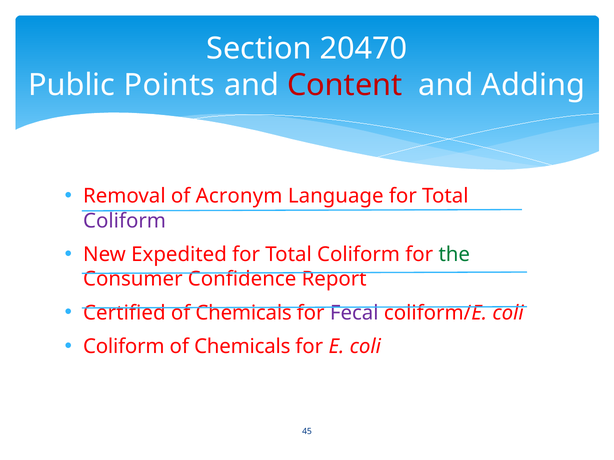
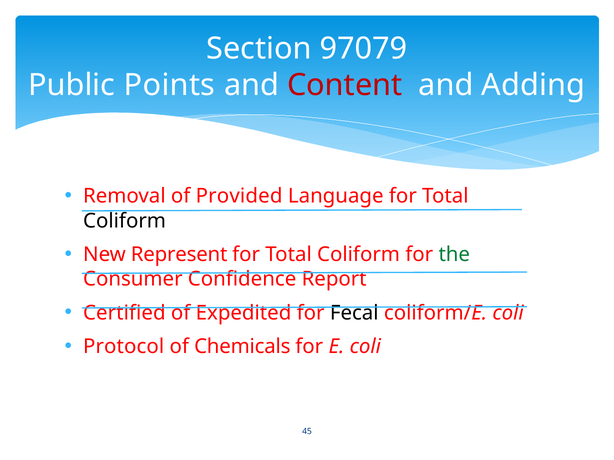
20470: 20470 -> 97079 (364, 48)
Acronym: Acronym -> Provided (239, 196)
Coliform colour: purple -> black (125, 221)
Expedited: Expedited -> Represent (179, 255)
Chemicals: Chemicals -> Expedited (244, 313)
Fecal colour: purple -> black (354, 313)
Coliform: Coliform -> Protocol (124, 347)
